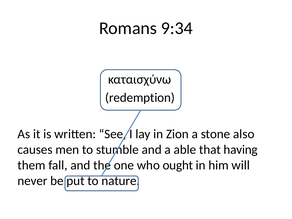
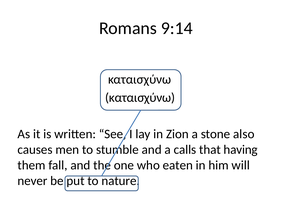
9:34: 9:34 -> 9:14 (177, 28)
redemption: redemption -> καταισχύνω (140, 98)
able: able -> calls (185, 150)
ought: ought -> eaten (178, 165)
